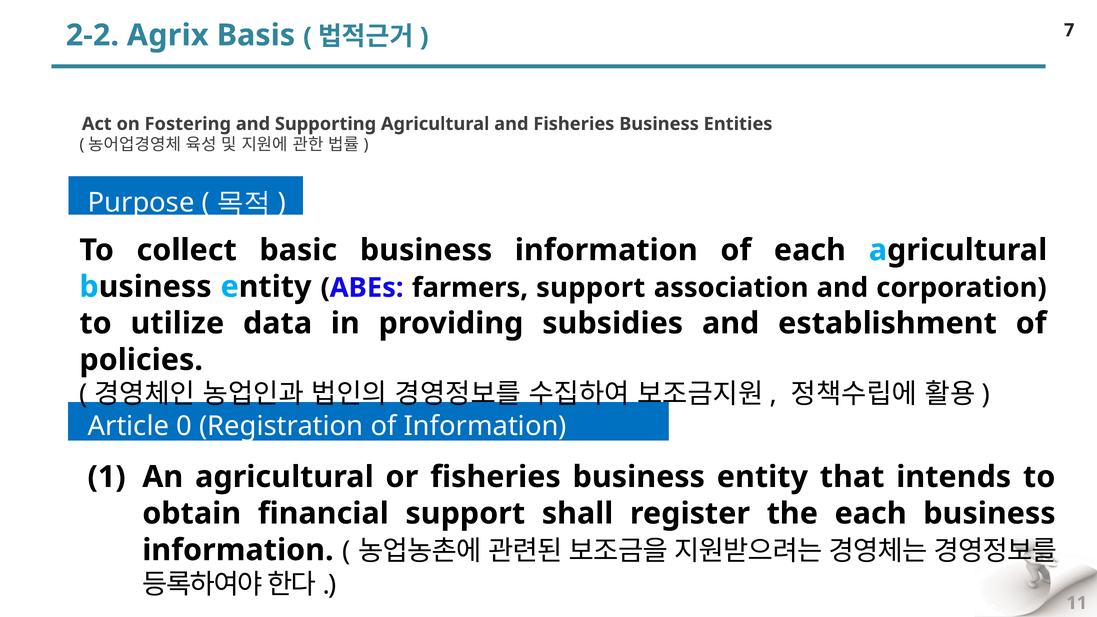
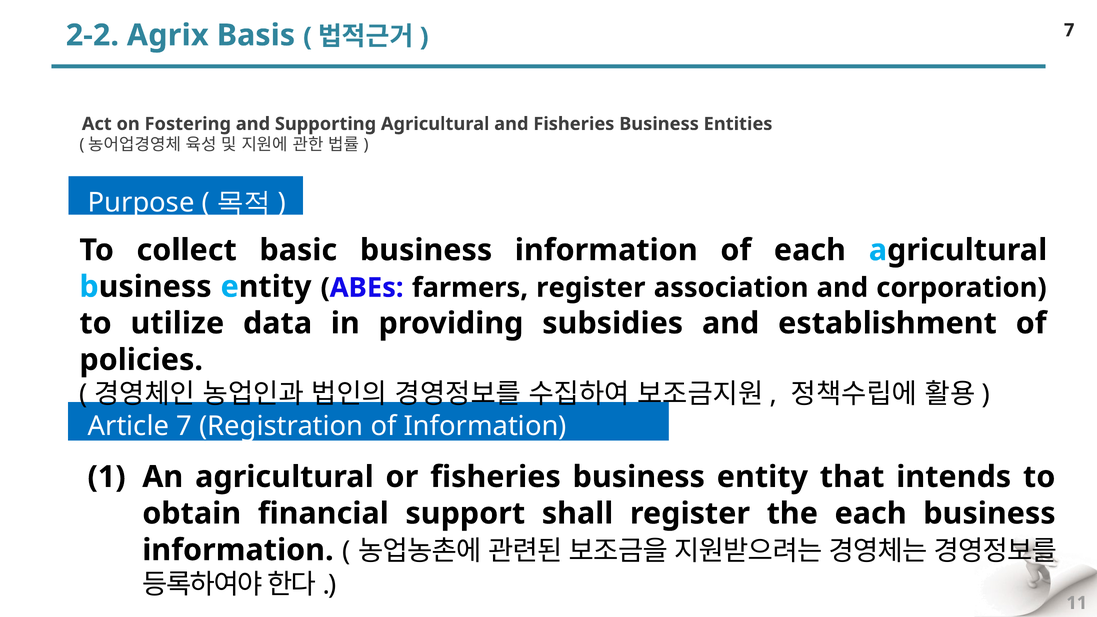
farmers support: support -> register (591, 288)
Article 0: 0 -> 7 (184, 426)
